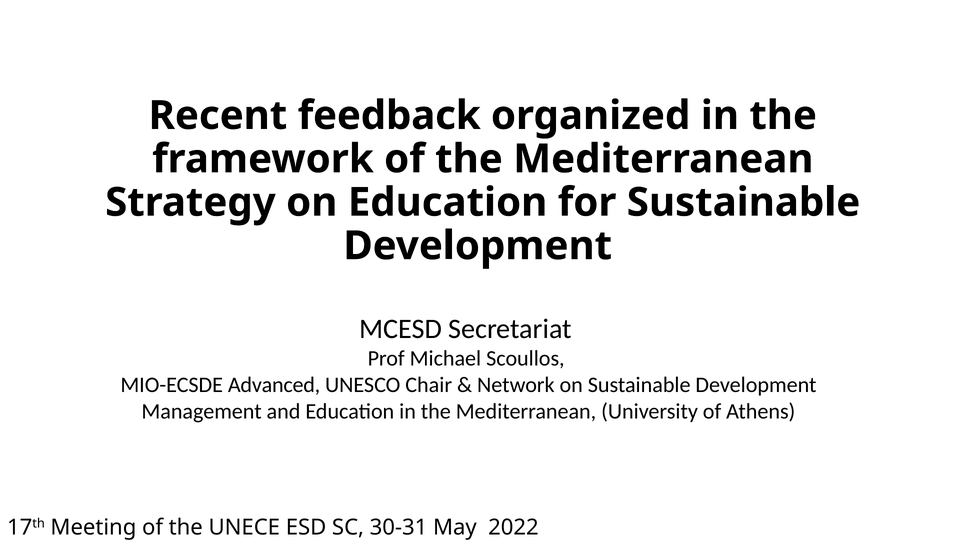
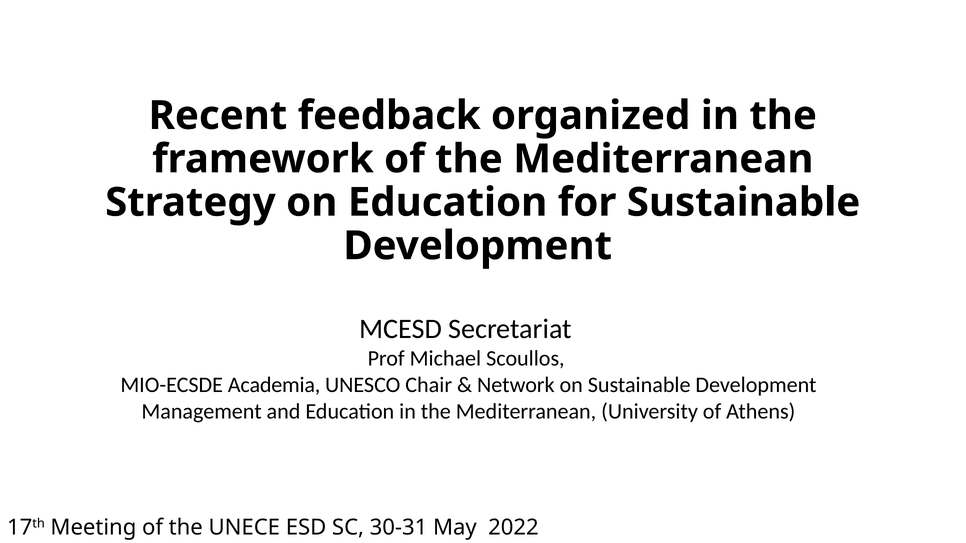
Advanced: Advanced -> Academia (274, 385)
